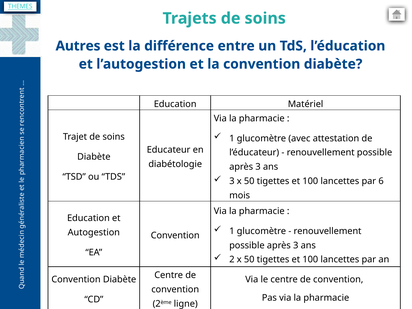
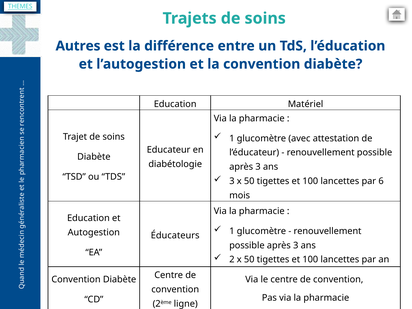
Convention: Convention -> Éducateurs (175, 235)
